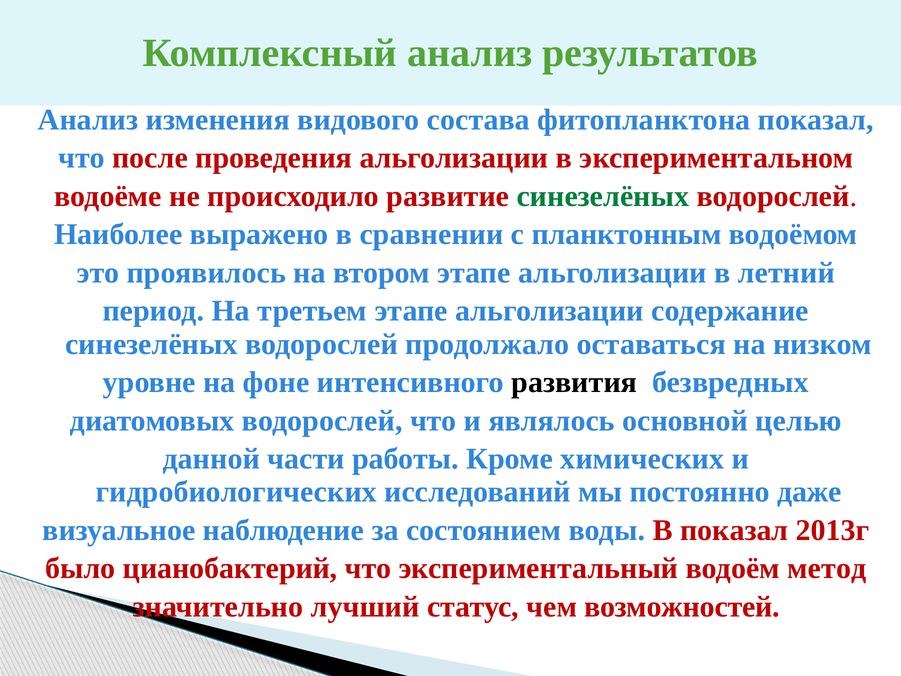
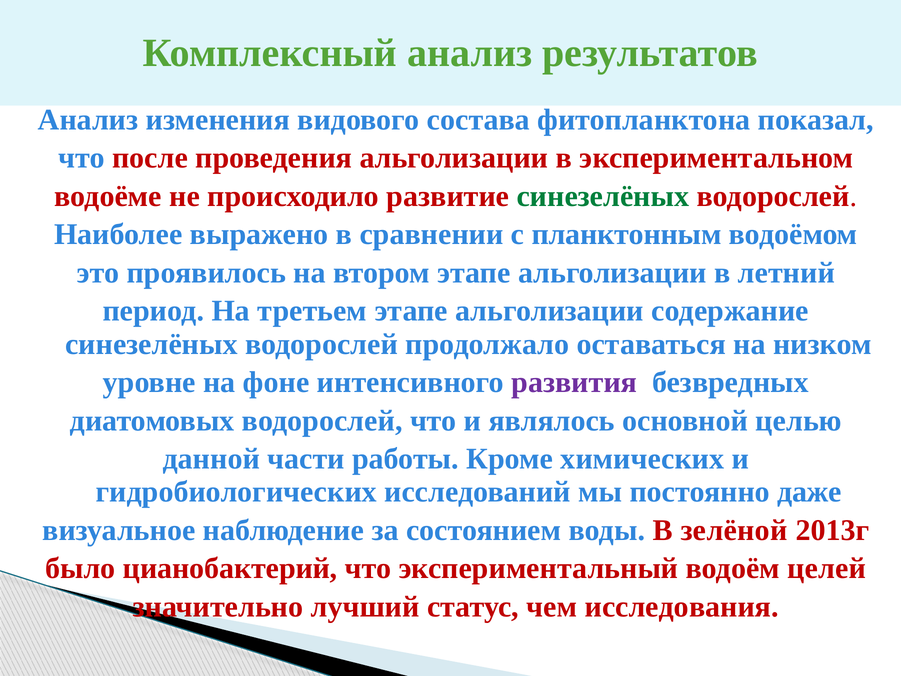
развития colour: black -> purple (574, 382)
В показал: показал -> зелёной (734, 530)
метод: метод -> целей (827, 568)
возможностей: возможностей -> исследования (682, 606)
